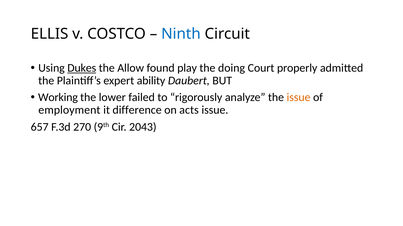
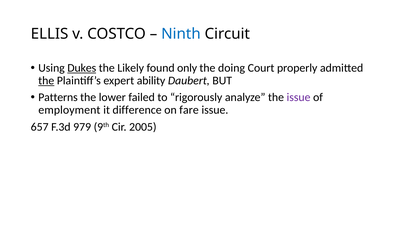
Allow: Allow -> Likely (131, 68)
play: play -> only (187, 68)
the underline: none -> present (46, 81)
Working: Working -> Patterns (58, 98)
issue colour: orange -> purple (299, 98)
acts: acts -> fare (189, 110)
270: 270 -> 979 (82, 127)
2043: 2043 -> 2005 (143, 127)
